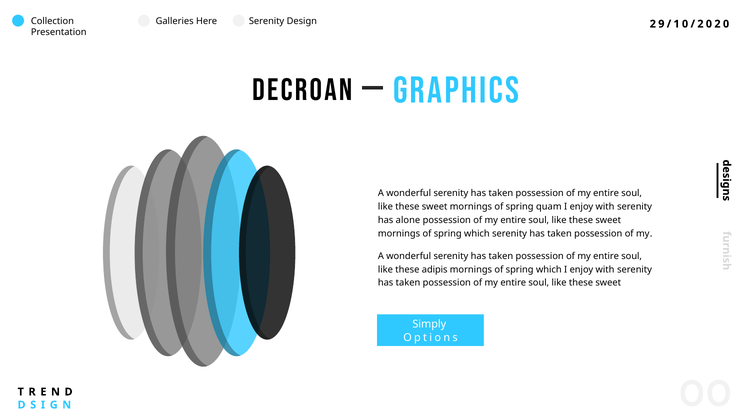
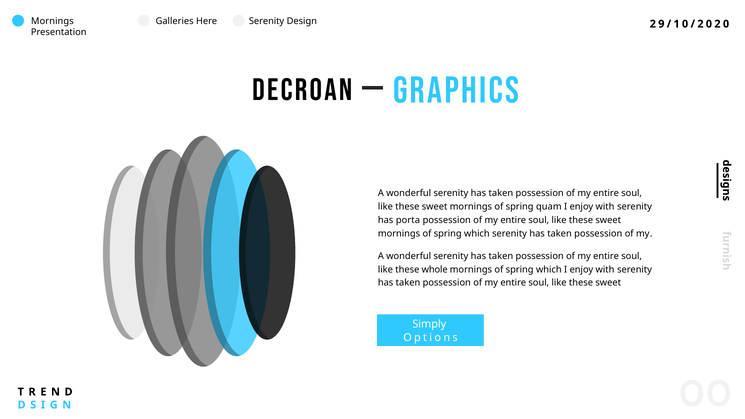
Collection: Collection -> Mornings (52, 21)
alone: alone -> porta (408, 220)
adipis: adipis -> whole (435, 269)
